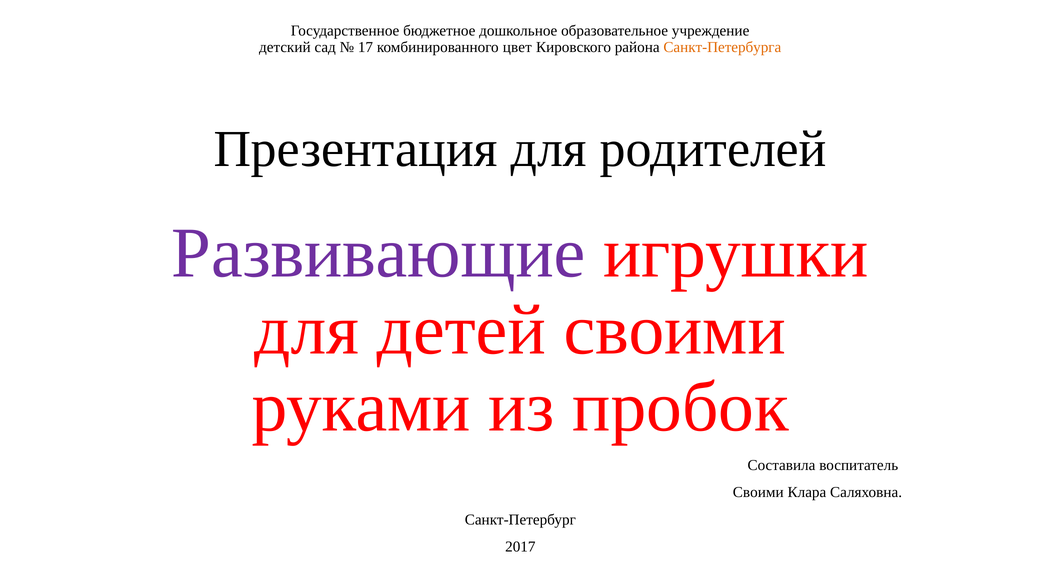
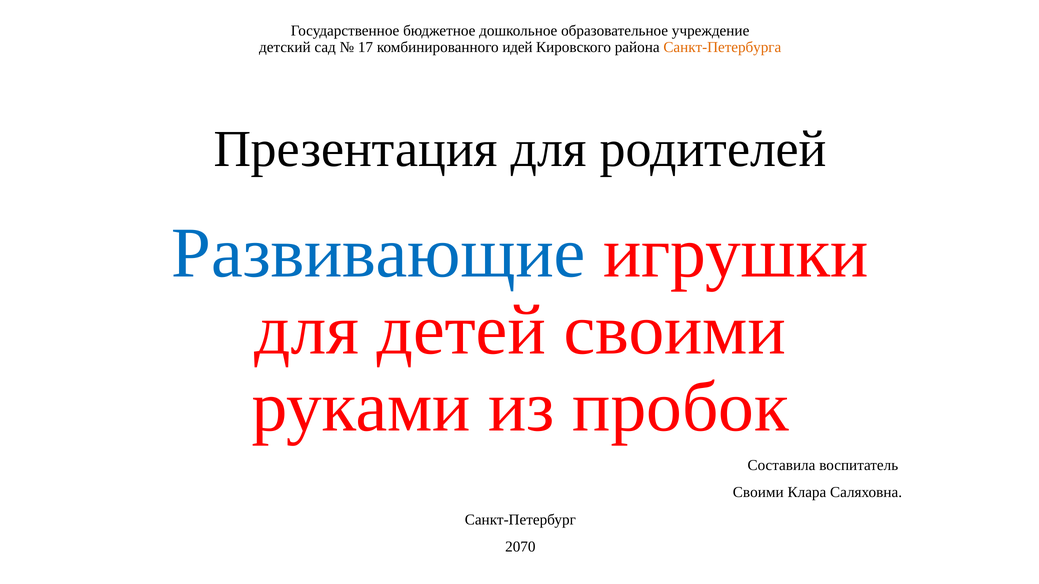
цвет: цвет -> идей (517, 47)
Развивающие colour: purple -> blue (378, 253)
2017: 2017 -> 2070 (520, 547)
